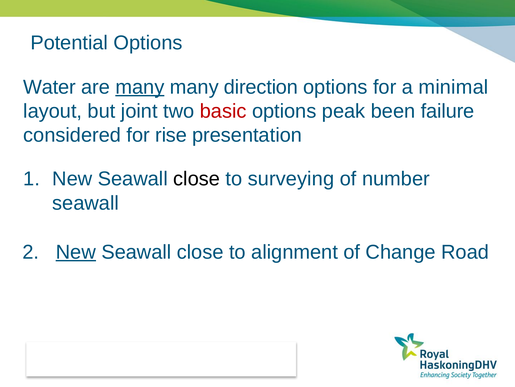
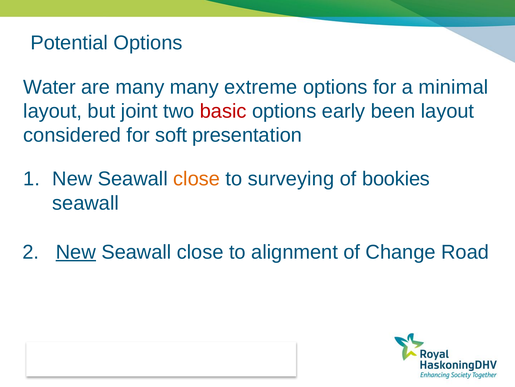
many underline: present -> none (140, 87)
direction: direction -> extreme (261, 87)
peak: peak -> early (344, 111)
been failure: failure -> layout (447, 111)
rise: rise -> soft (171, 135)
close colour: black -> orange (197, 179)
number: number -> bookies (396, 179)
